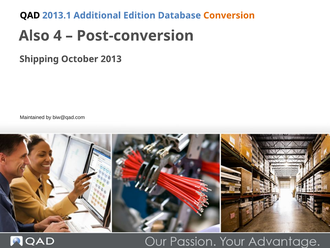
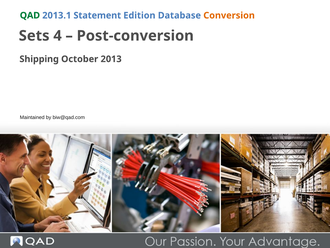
QAD colour: black -> green (30, 15)
Additional: Additional -> Statement (97, 15)
Also: Also -> Sets (34, 36)
